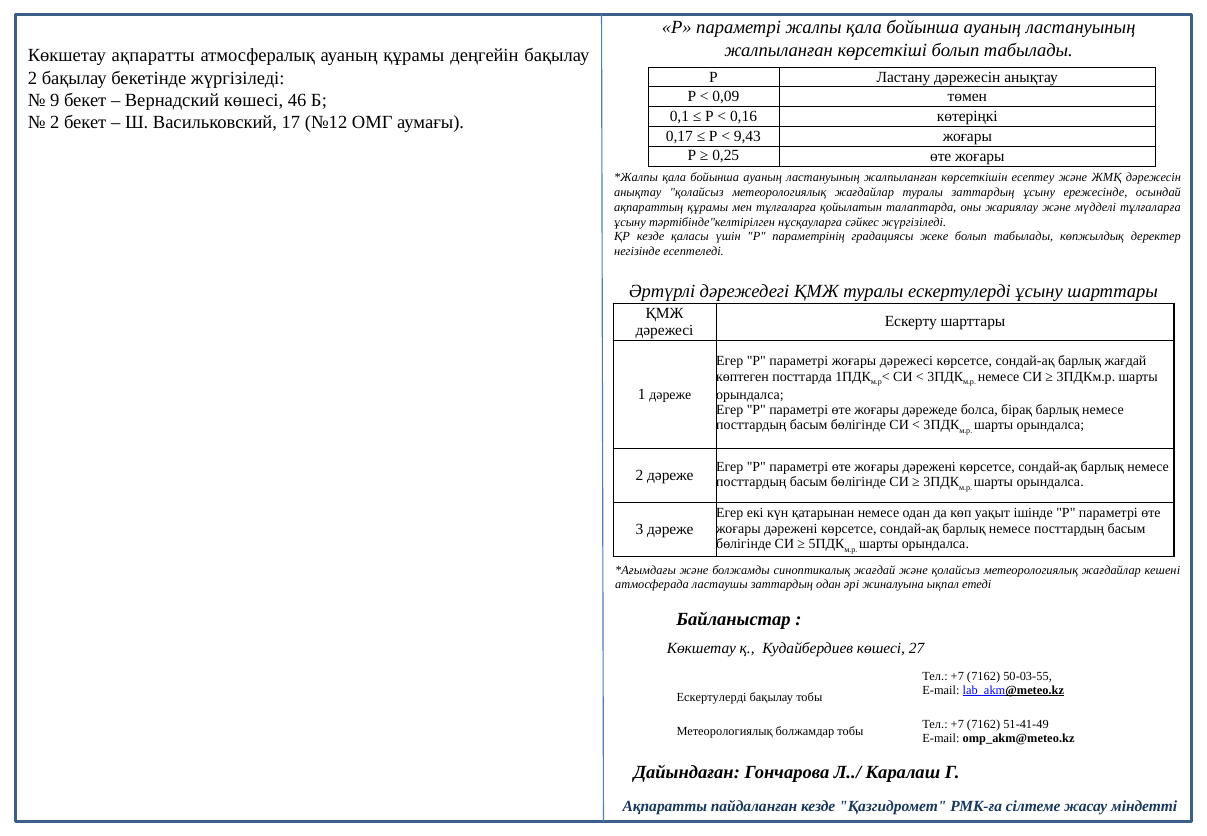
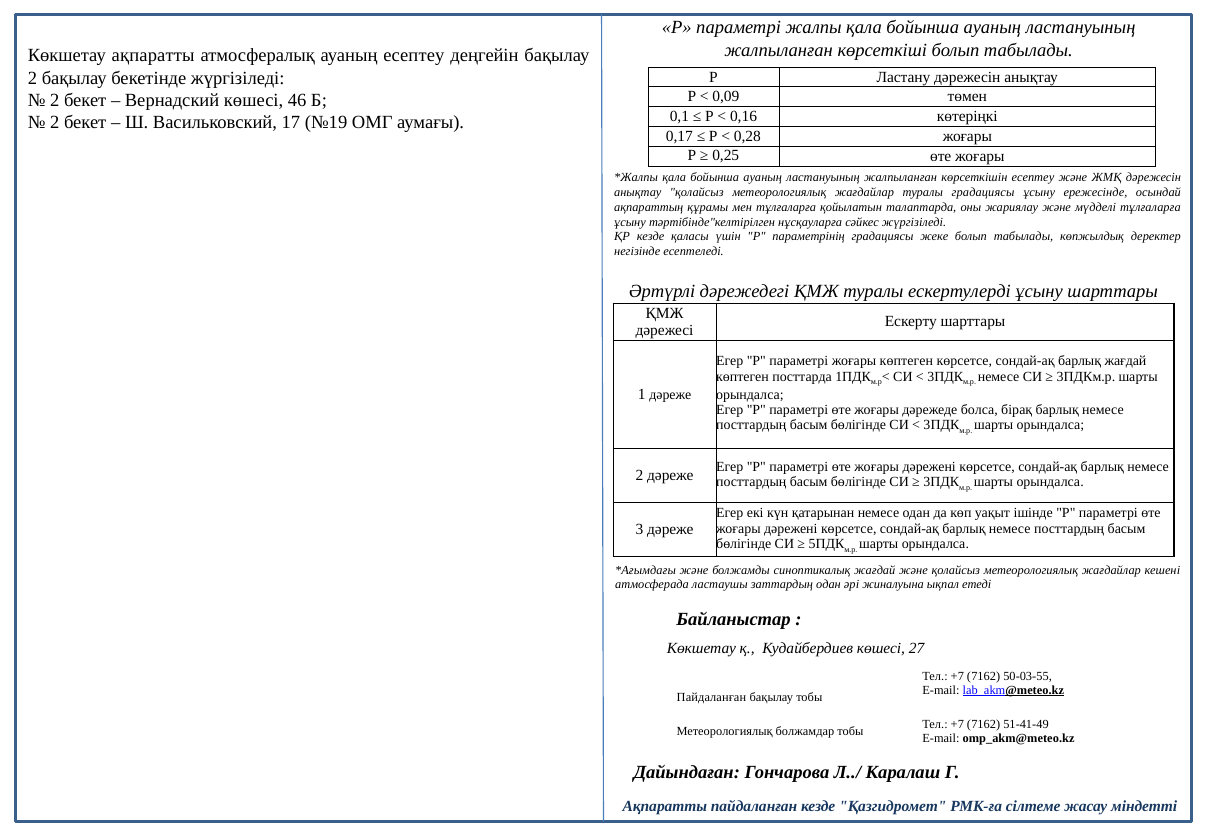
ауаның құрамы: құрамы -> есептеу (414, 56)
9: 9 -> 2 (55, 100)
№12: №12 -> №19 (326, 123)
9,43: 9,43 -> 0,28 (747, 136)
туралы заттардың: заттардың -> градациясы (983, 192)
жоғары дәрежесі: дәрежесі -> көптеген (906, 361)
Ескертулерді: Ескертулерді -> Пайдаланған (711, 697)
